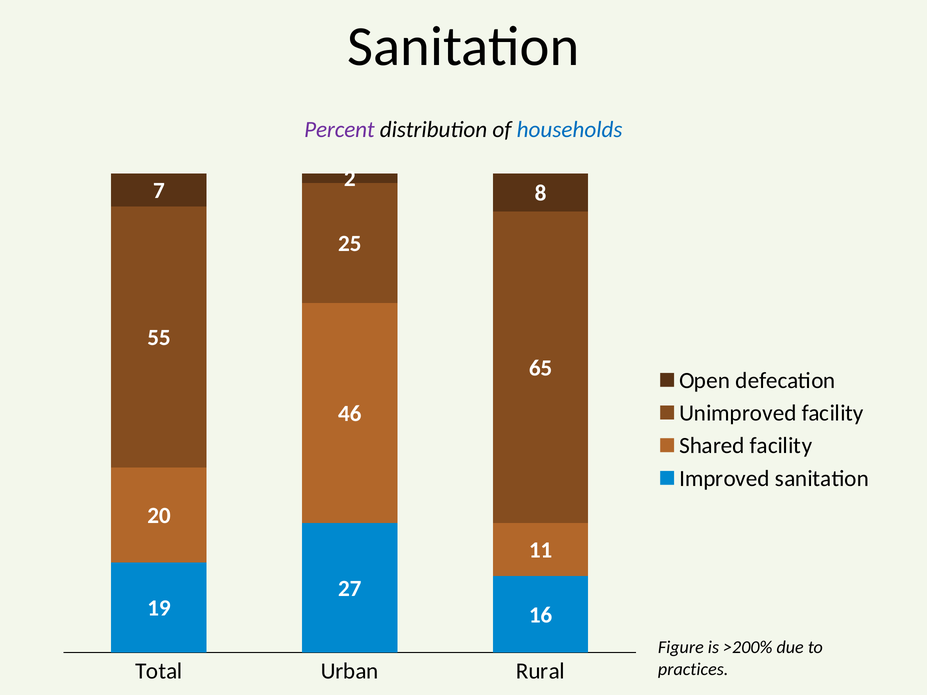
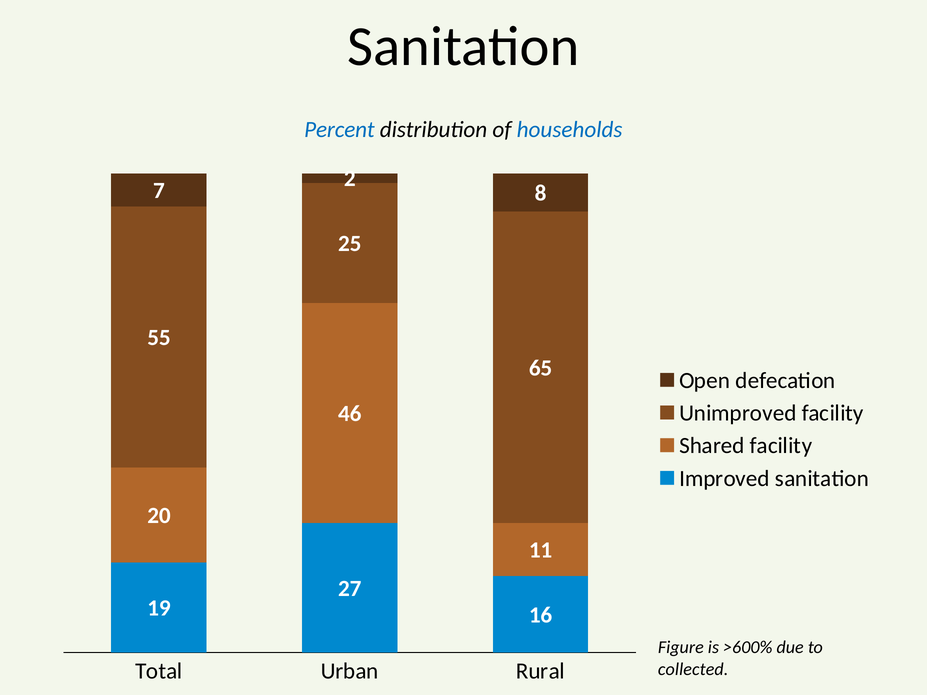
Percent colour: purple -> blue (339, 130)
>200%: >200% -> >600% (748, 648)
practices: practices -> collected (693, 669)
